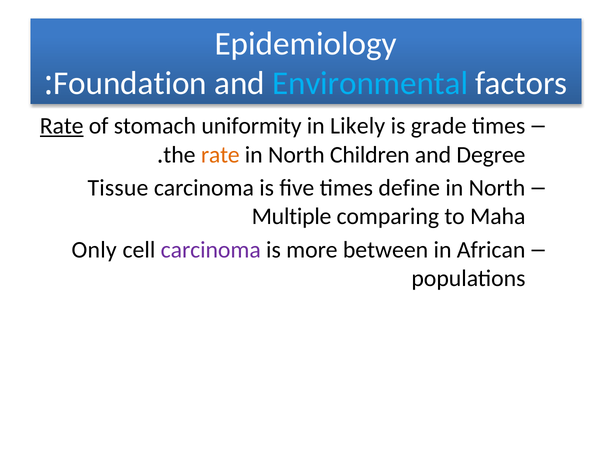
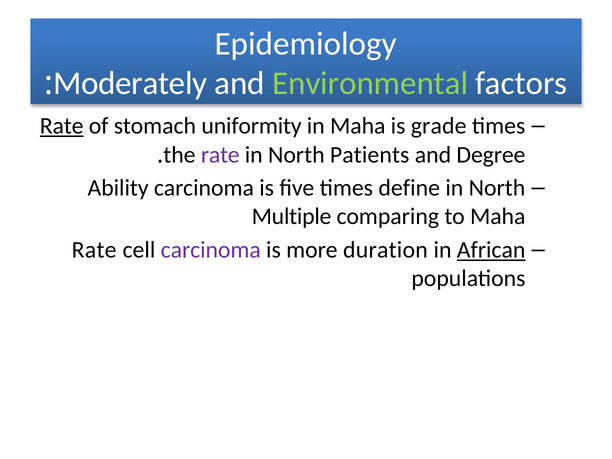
Foundation: Foundation -> Moderately (130, 83)
Environmental colour: light blue -> light green (370, 83)
in Likely: Likely -> Maha (358, 126)
rate colour: orange -> purple (220, 155)
Children: Children -> Patients (370, 155)
Tissue: Tissue -> Ability (118, 188)
Only: Only -> Rate (94, 250)
between: between -> duration (385, 250)
African underline: none -> present (491, 250)
